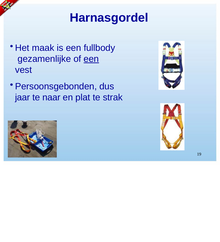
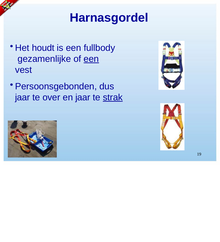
maak: maak -> houdt (43, 48)
naar: naar -> over (51, 97)
en plat: plat -> jaar (83, 97)
strak underline: none -> present (113, 97)
